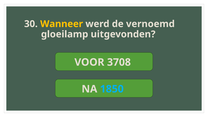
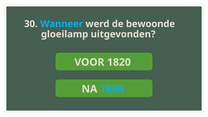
Wanneer colour: yellow -> light blue (62, 24)
vernoemd: vernoemd -> bewoonde (150, 24)
3708: 3708 -> 1820 (119, 62)
